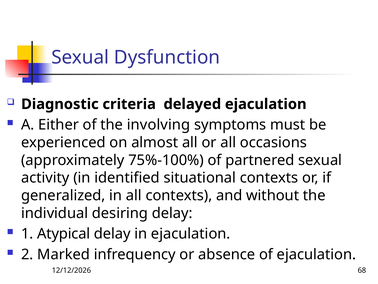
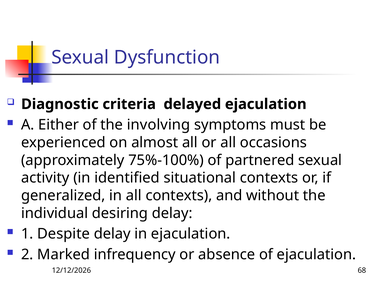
Atypical: Atypical -> Despite (64, 233)
